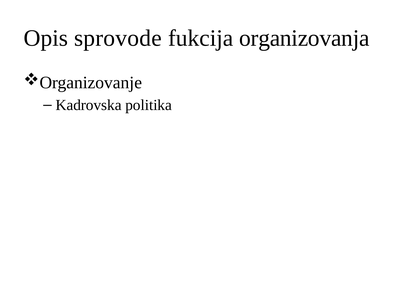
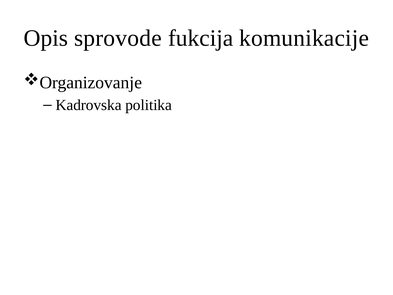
organizovanja: organizovanja -> komunikacije (304, 38)
